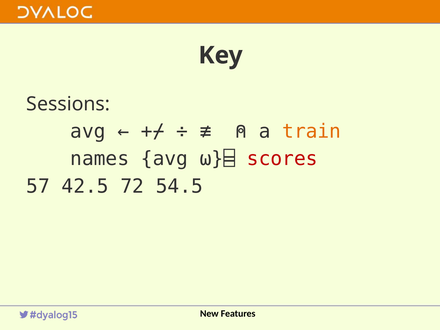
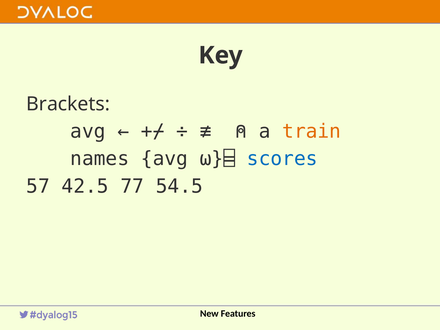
Sessions: Sessions -> Brackets (68, 104)
scores colour: red -> blue (282, 159)
72: 72 -> 77 (132, 186)
